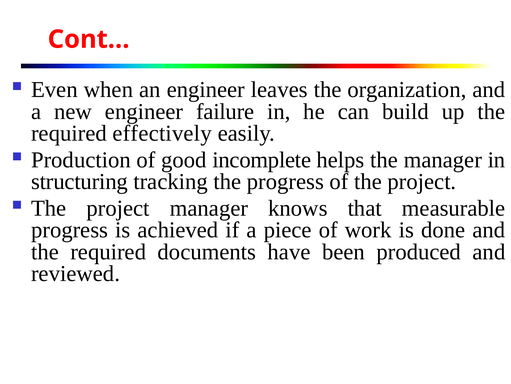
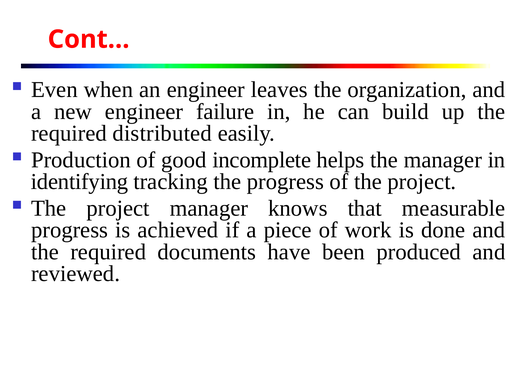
effectively: effectively -> distributed (162, 133)
structuring: structuring -> identifying (80, 181)
